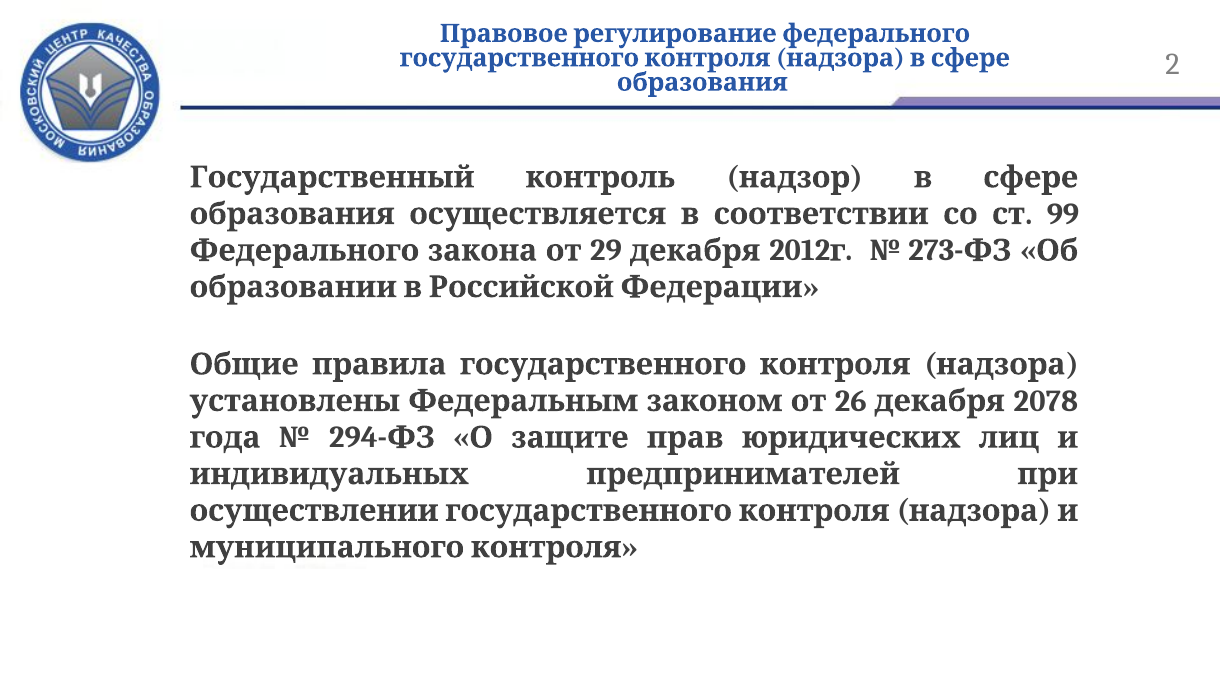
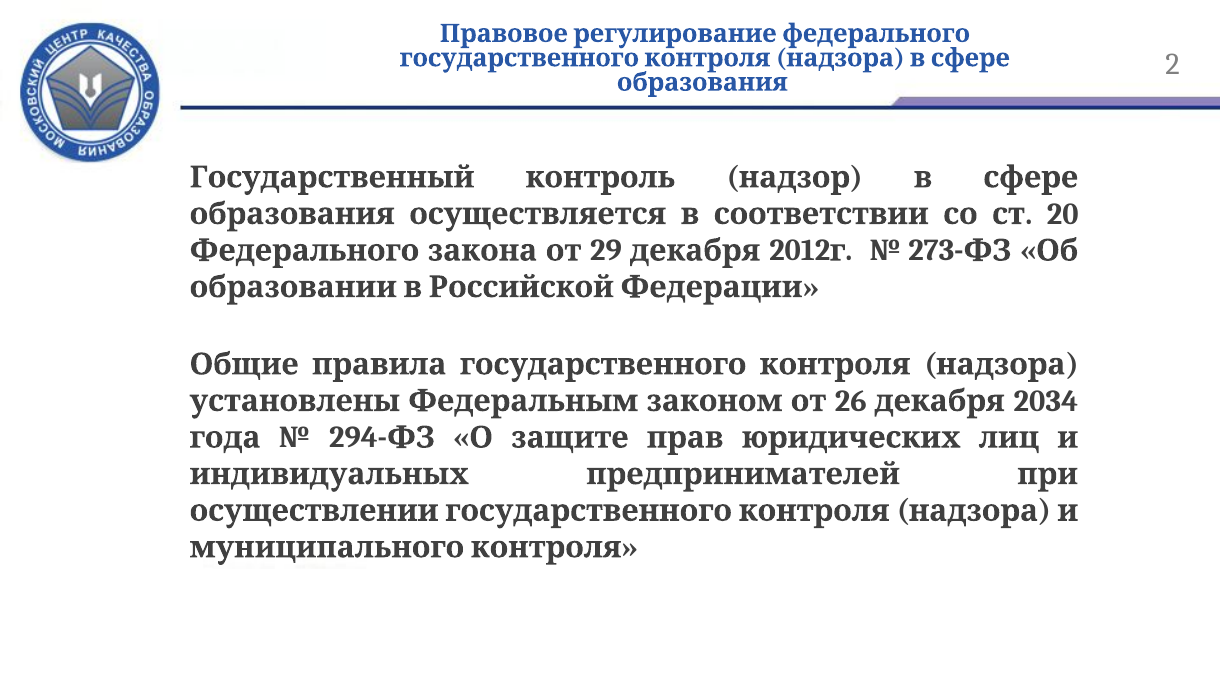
99: 99 -> 20 (1063, 214)
2078: 2078 -> 2034 (1046, 401)
